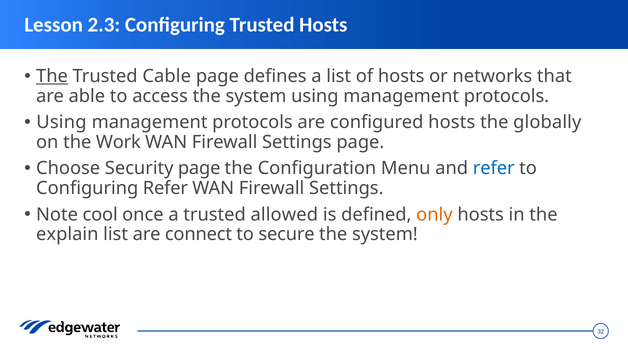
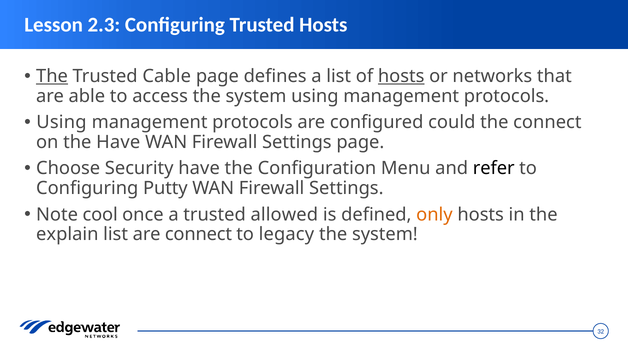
hosts underline: none -> present (401, 76)
configured hosts: hosts -> could (452, 122)
the globally: globally -> connect (547, 122)
the Work: Work -> Have (118, 142)
Security page: page -> have (199, 169)
refer colour: blue -> black (494, 169)
Configuring Refer: Refer -> Putty (165, 188)
secure: secure -> legacy (286, 234)
